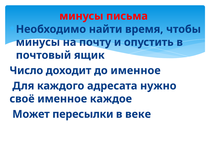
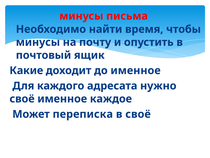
Число: Число -> Какие (26, 70)
пересылки: пересылки -> переписка (83, 114)
в веке: веке -> своё (138, 114)
